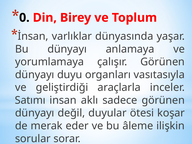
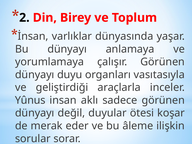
0: 0 -> 2 (24, 18)
Satımı: Satımı -> Yûnus (30, 100)
